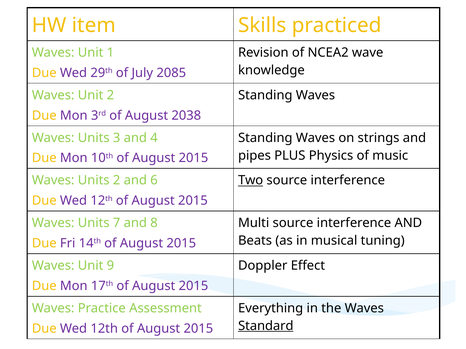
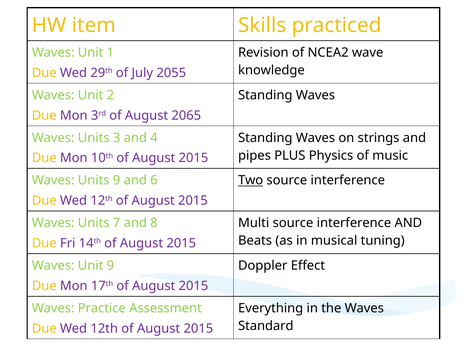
2085: 2085 -> 2055 (171, 73)
2038: 2038 -> 2065 (186, 116)
Units 2: 2 -> 9 (117, 181)
Standard underline: present -> none (266, 326)
